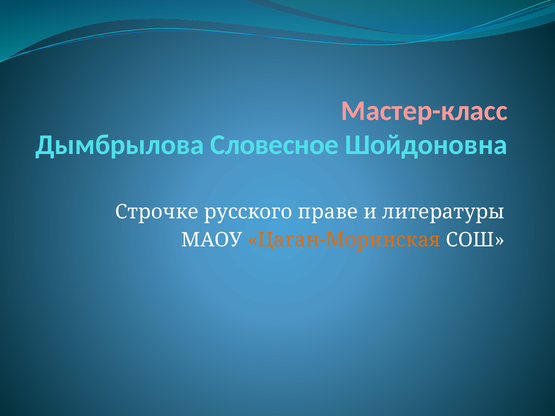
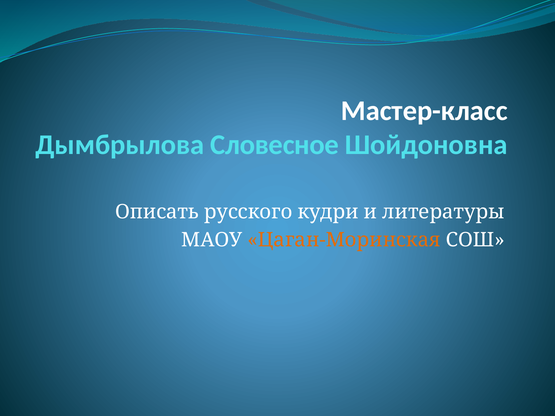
Мастер-класс colour: pink -> white (424, 111)
Строчке: Строчке -> Описать (157, 212)
праве: праве -> кудри (328, 212)
